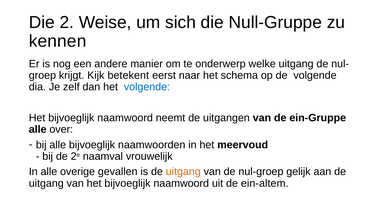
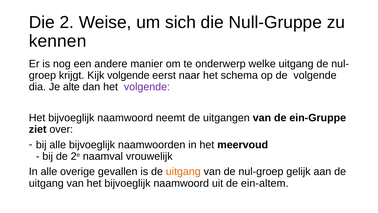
Kijk betekent: betekent -> volgende (128, 75)
zelf: zelf -> alte (71, 87)
volgende colour: blue -> purple (147, 87)
alle: alle -> ziet (38, 129)
